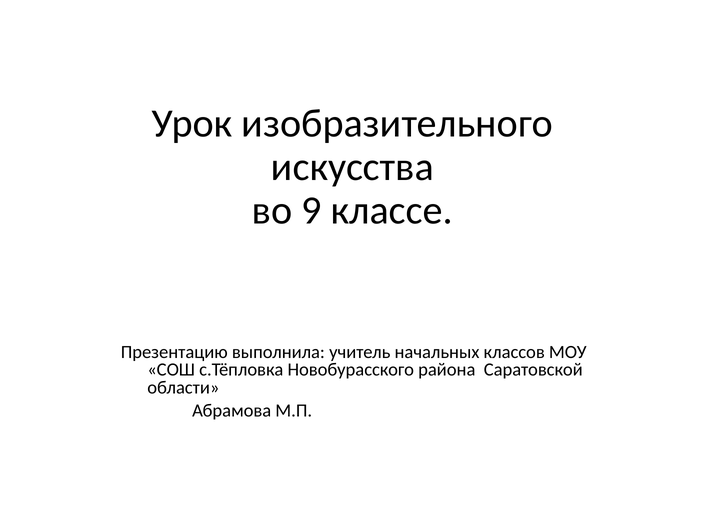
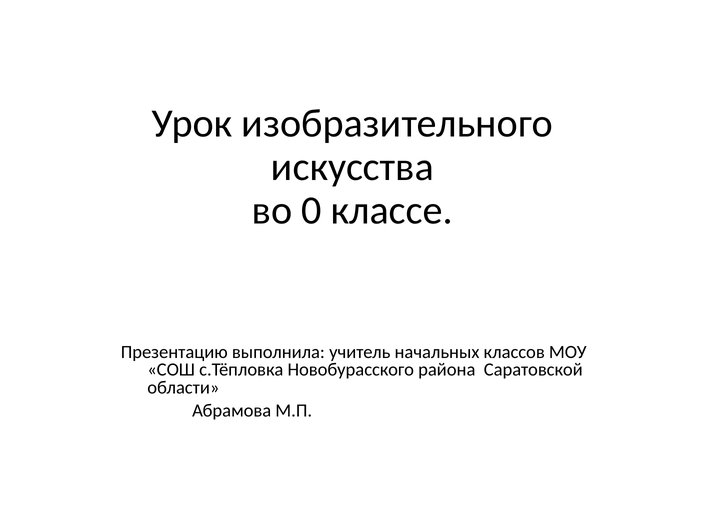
9: 9 -> 0 (311, 210)
